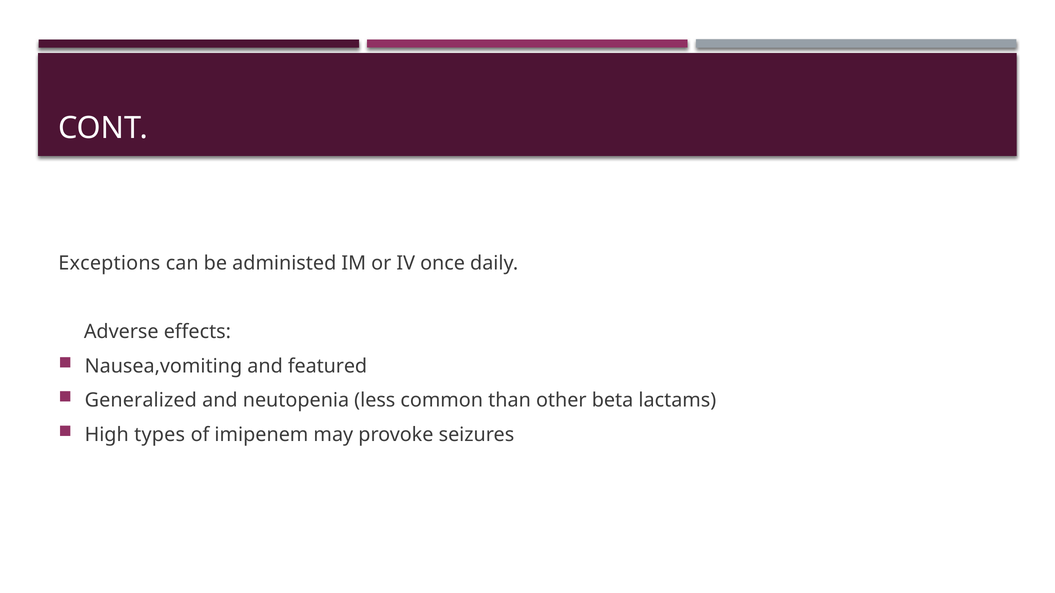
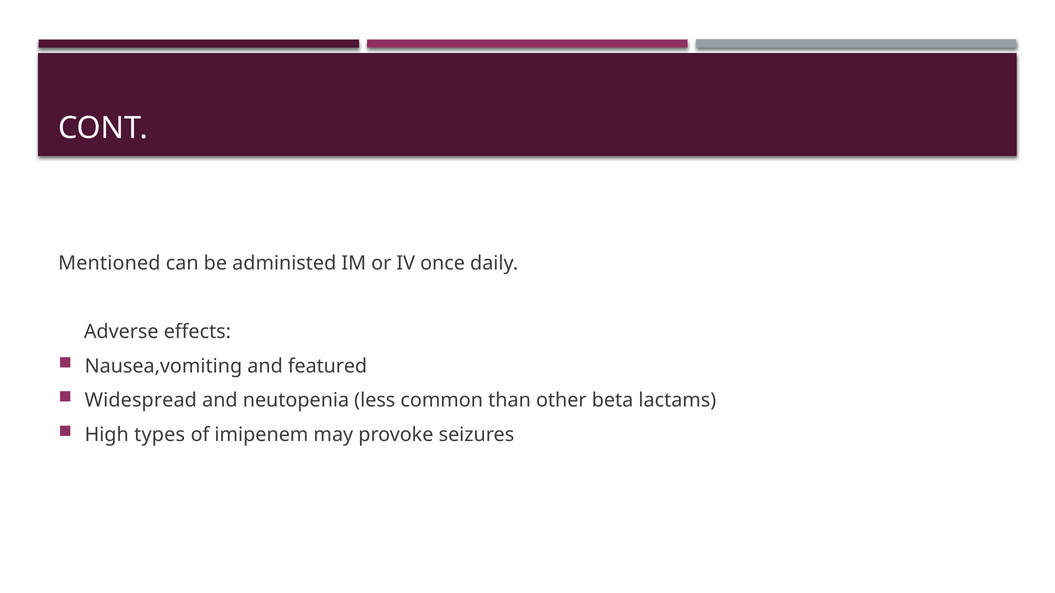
Exceptions: Exceptions -> Mentioned (109, 263)
Generalized: Generalized -> Widespread (141, 401)
